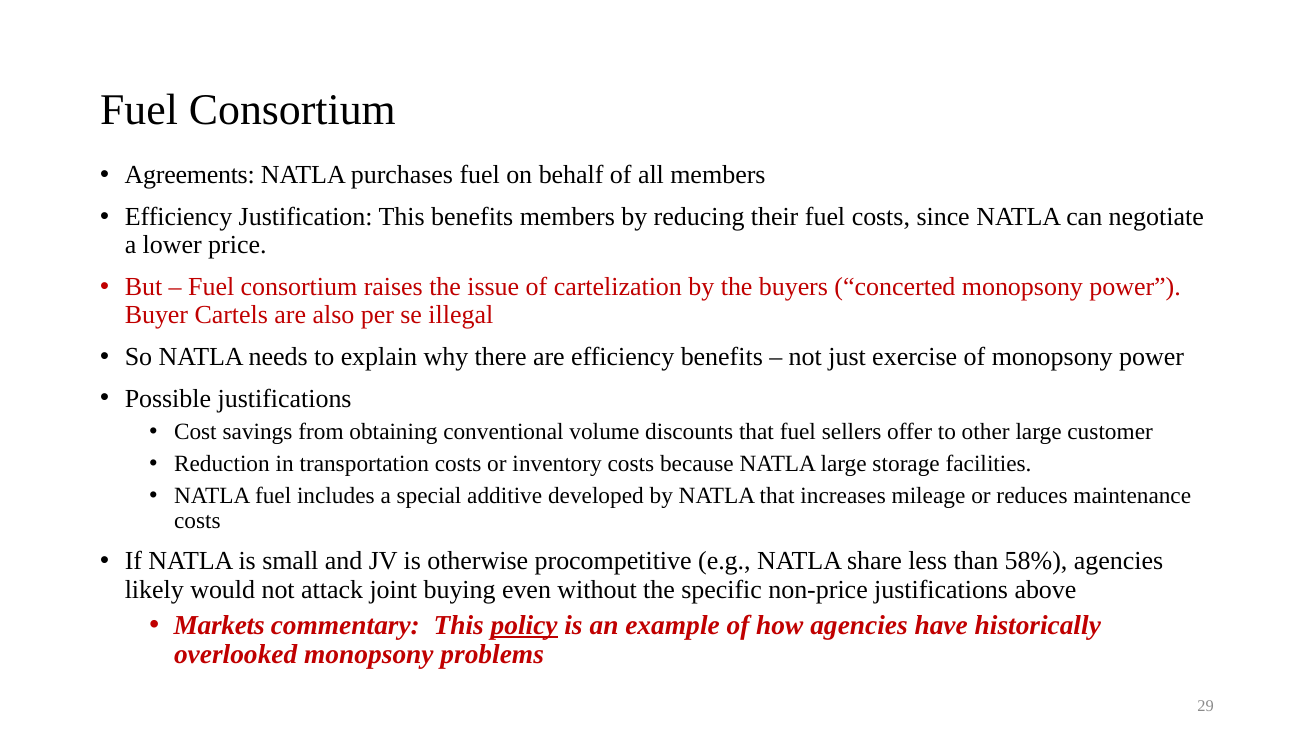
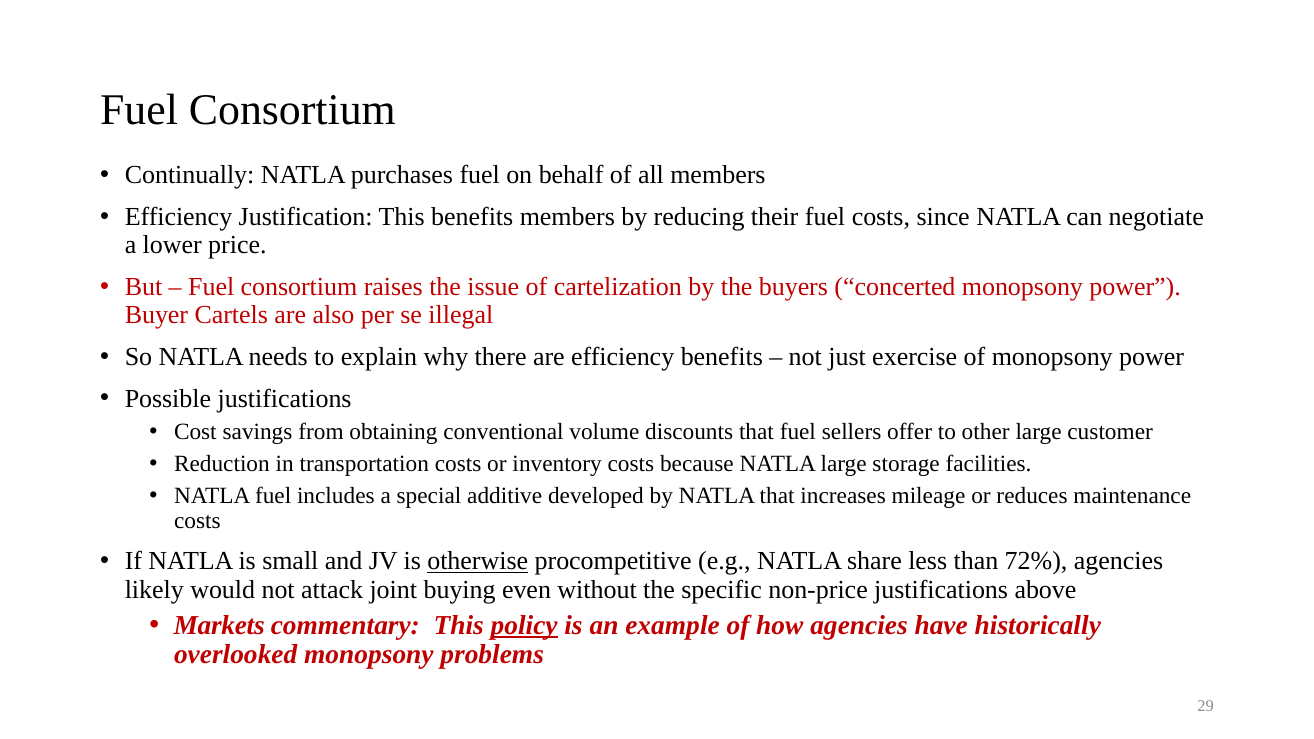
Agreements: Agreements -> Continually (190, 175)
otherwise underline: none -> present (478, 561)
58%: 58% -> 72% (1036, 561)
